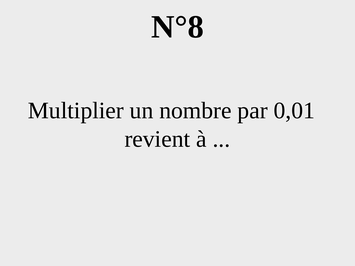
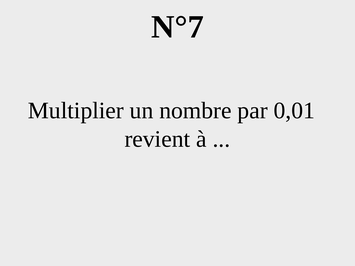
N°8: N°8 -> N°7 (177, 27)
